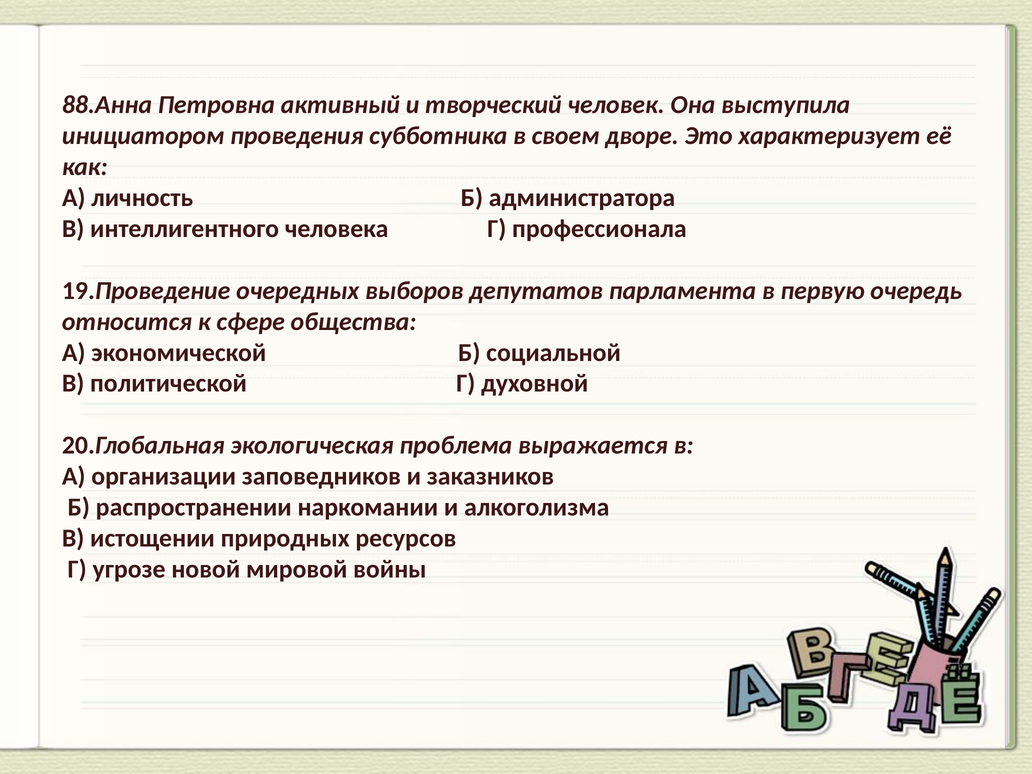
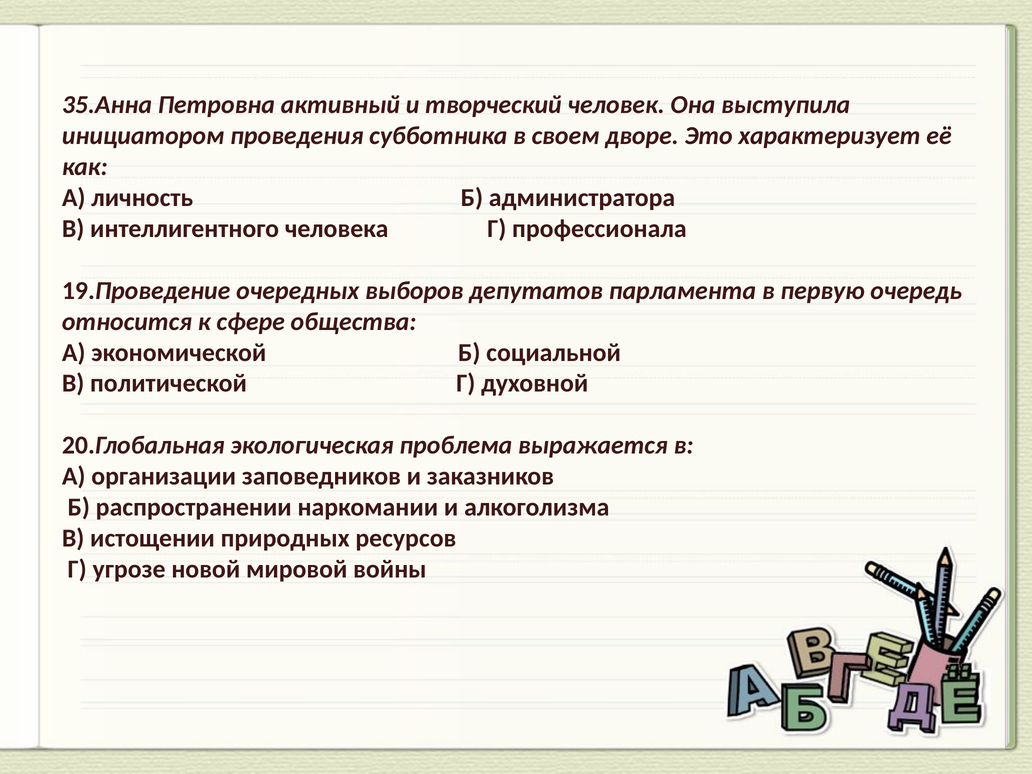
88.Анна: 88.Анна -> 35.Анна (107, 105)
